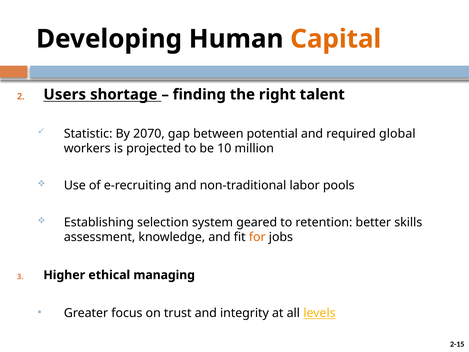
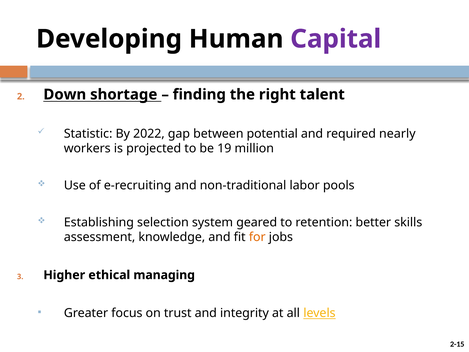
Capital colour: orange -> purple (336, 39)
Users: Users -> Down (65, 94)
2070: 2070 -> 2022 (149, 134)
global: global -> nearly (397, 134)
10: 10 -> 19 (224, 148)
